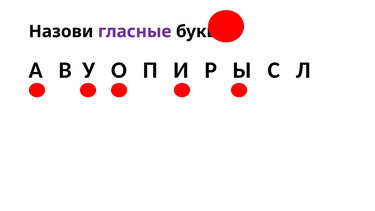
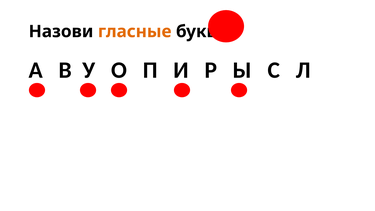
гласные colour: purple -> orange (135, 32)
